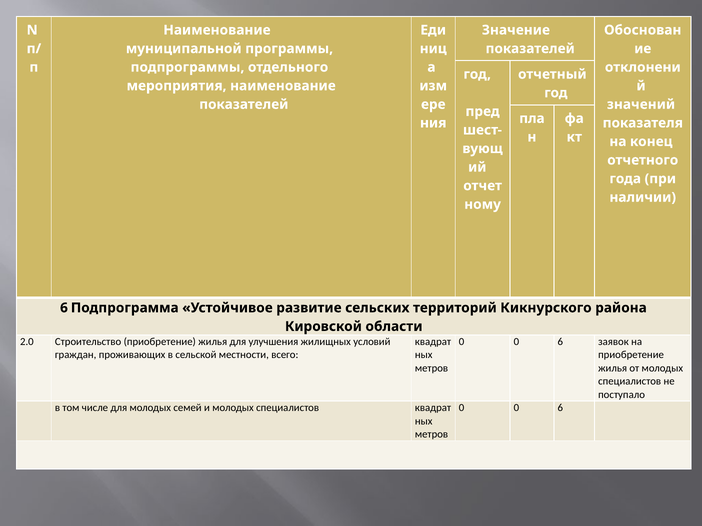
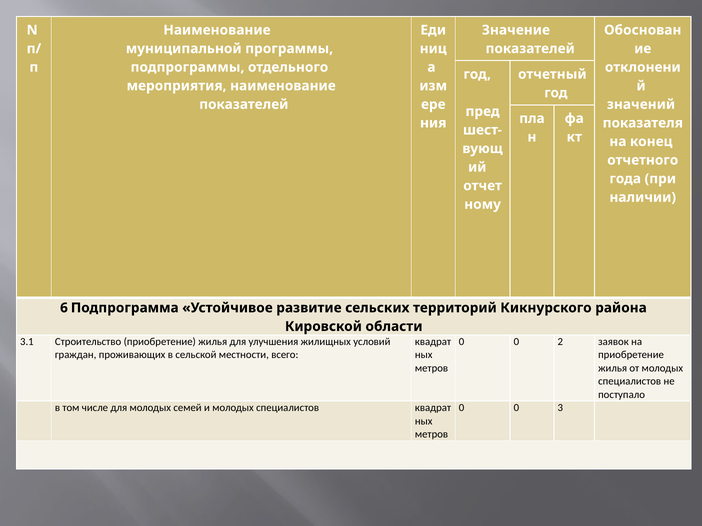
2.0: 2.0 -> 3.1 (27, 342)
6: 6 -> 2 (560, 342)
6: 6 -> 3 (560, 408)
